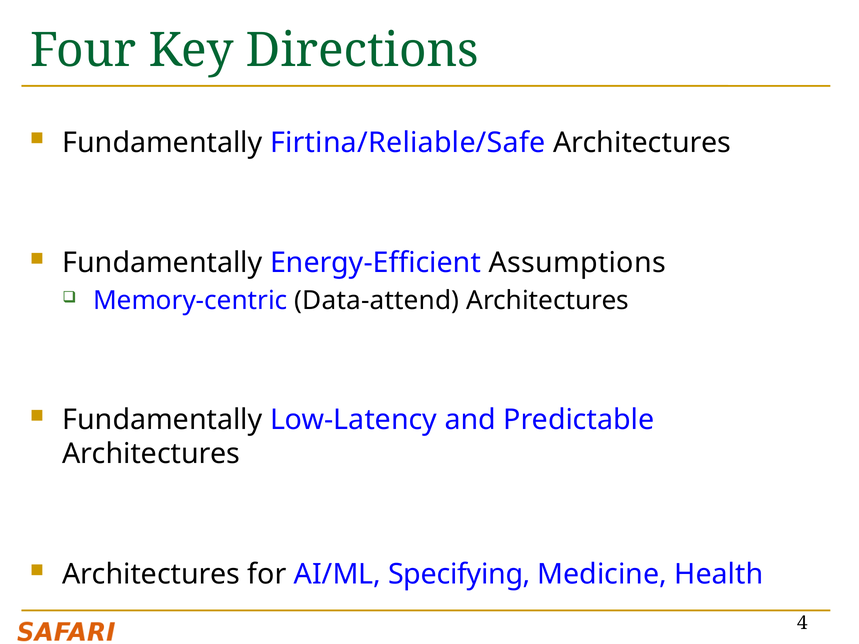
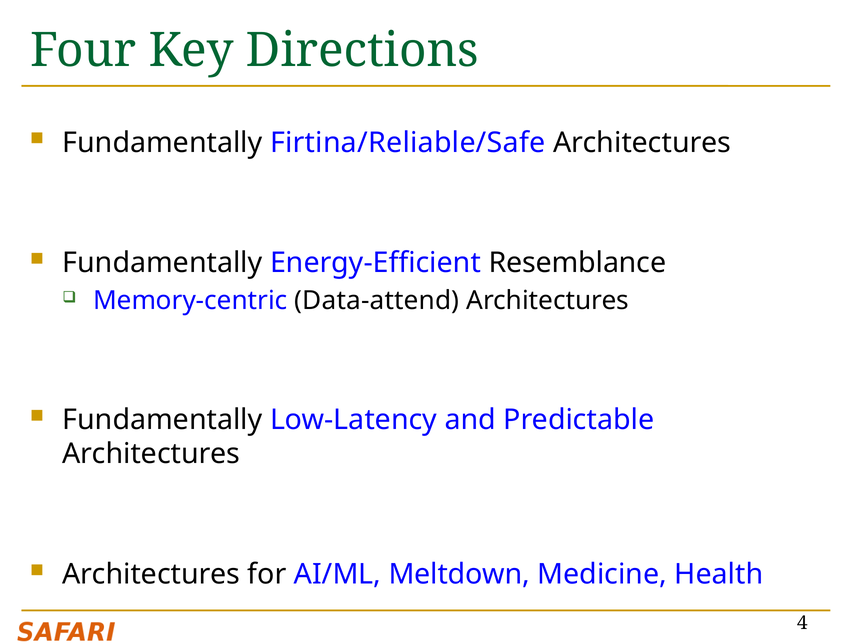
Assumptions: Assumptions -> Resemblance (577, 263)
Specifying: Specifying -> Meltdown (459, 574)
